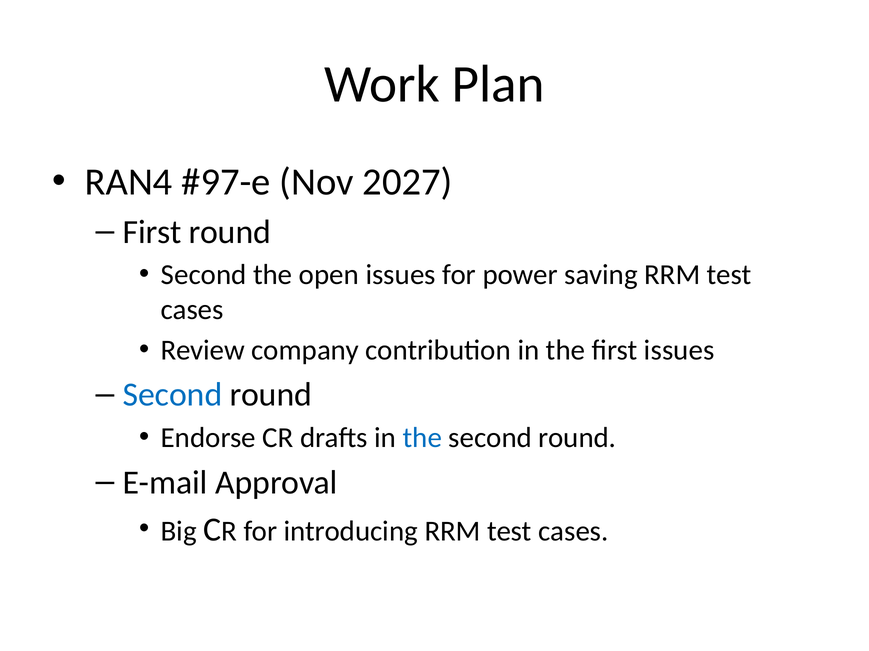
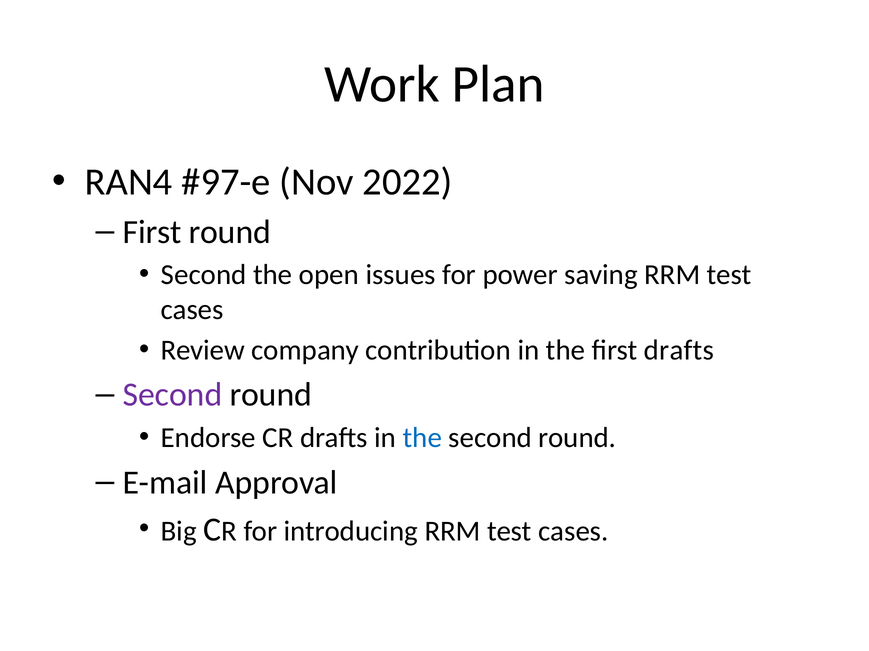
2027: 2027 -> 2022 (407, 182)
first issues: issues -> drafts (679, 351)
Second colour: blue -> purple (173, 395)
